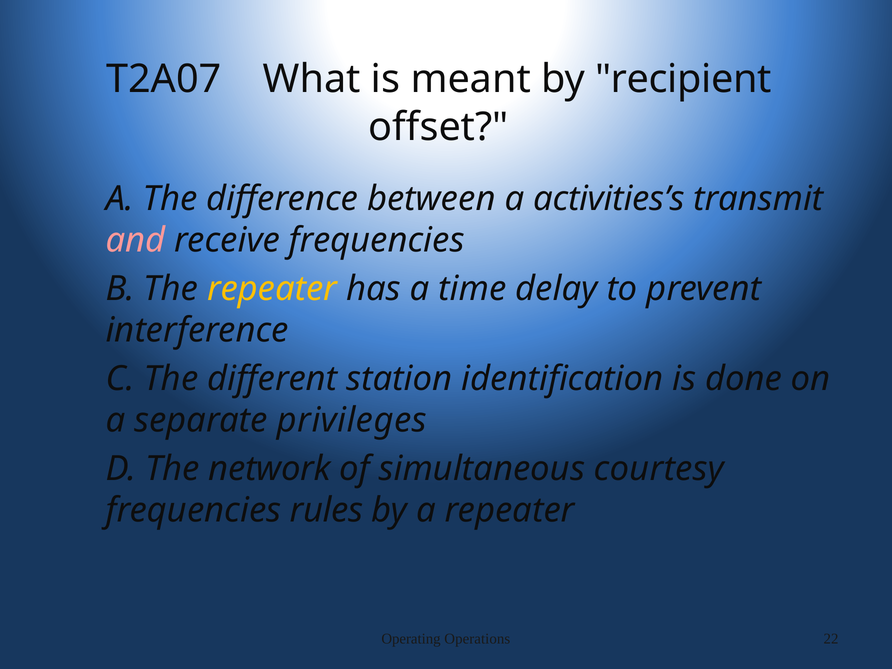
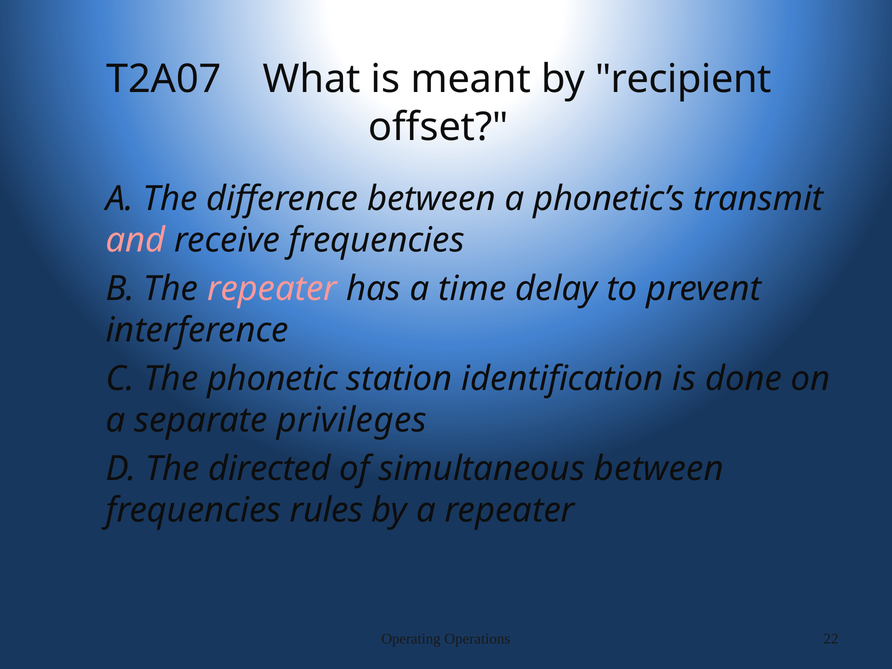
activities’s: activities’s -> phonetic’s (609, 199)
repeater colour: yellow -> pink (272, 289)
different: different -> phonetic (272, 379)
network: network -> directed (270, 469)
simultaneous courtesy: courtesy -> between (659, 469)
